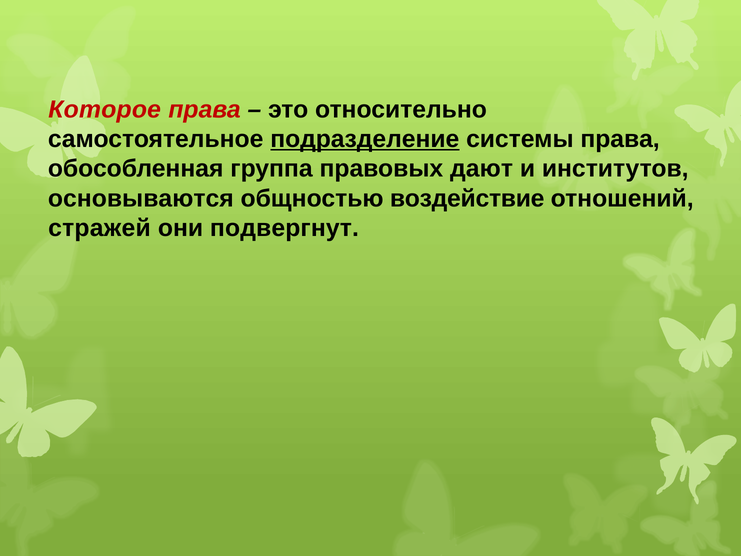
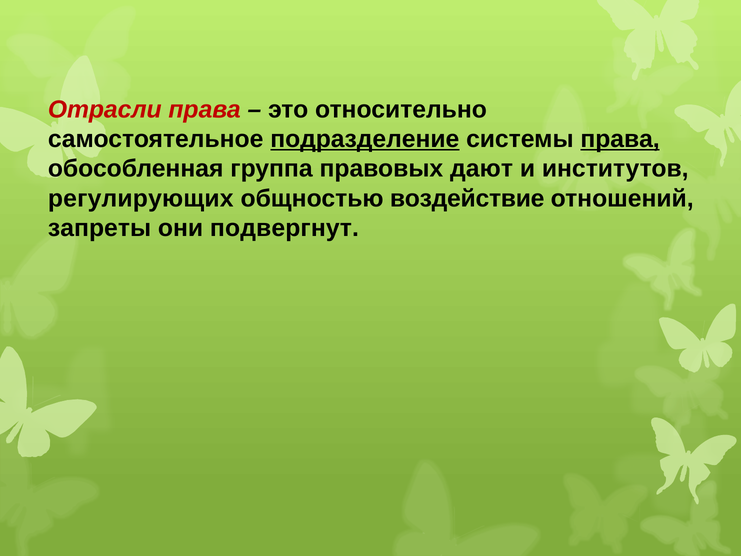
Которое: Которое -> Отрасли (105, 109)
права underline: none -> present (620, 139)
основываются: основываются -> регулирующих (141, 198)
стражей: стражей -> запреты (100, 228)
